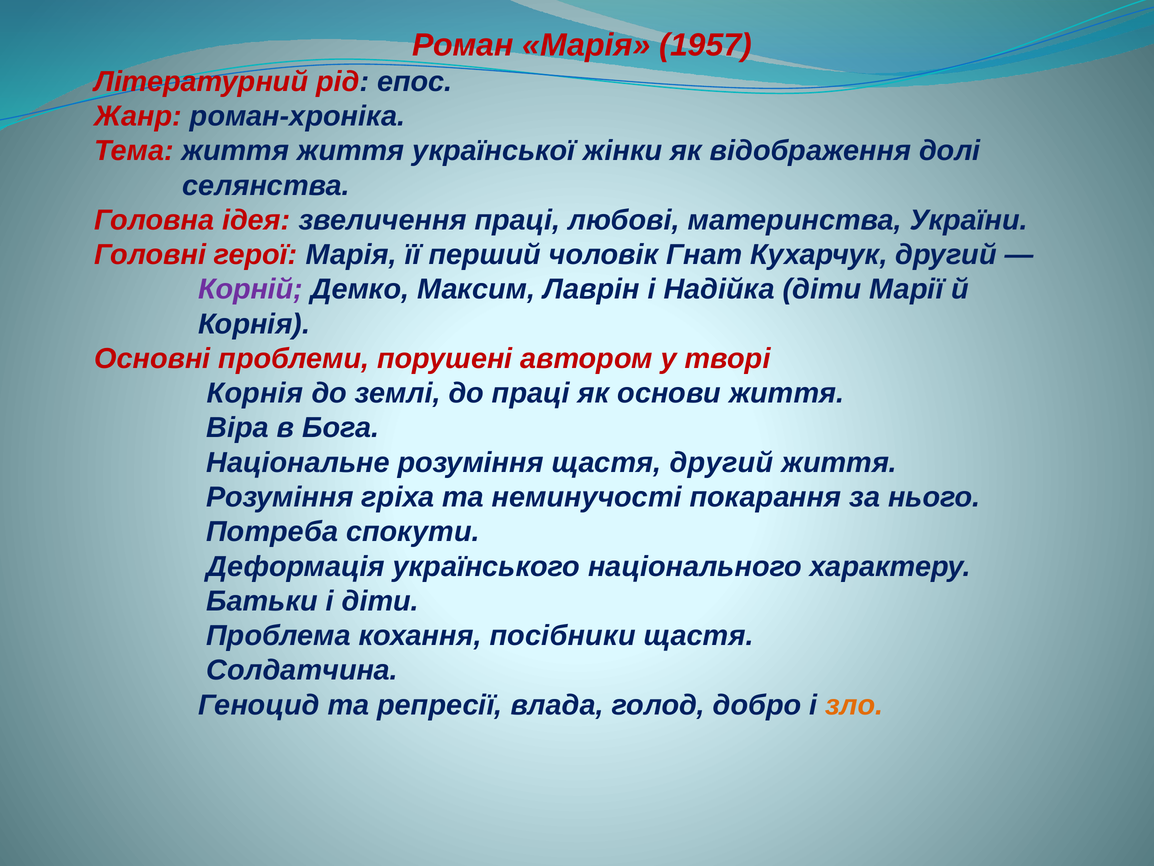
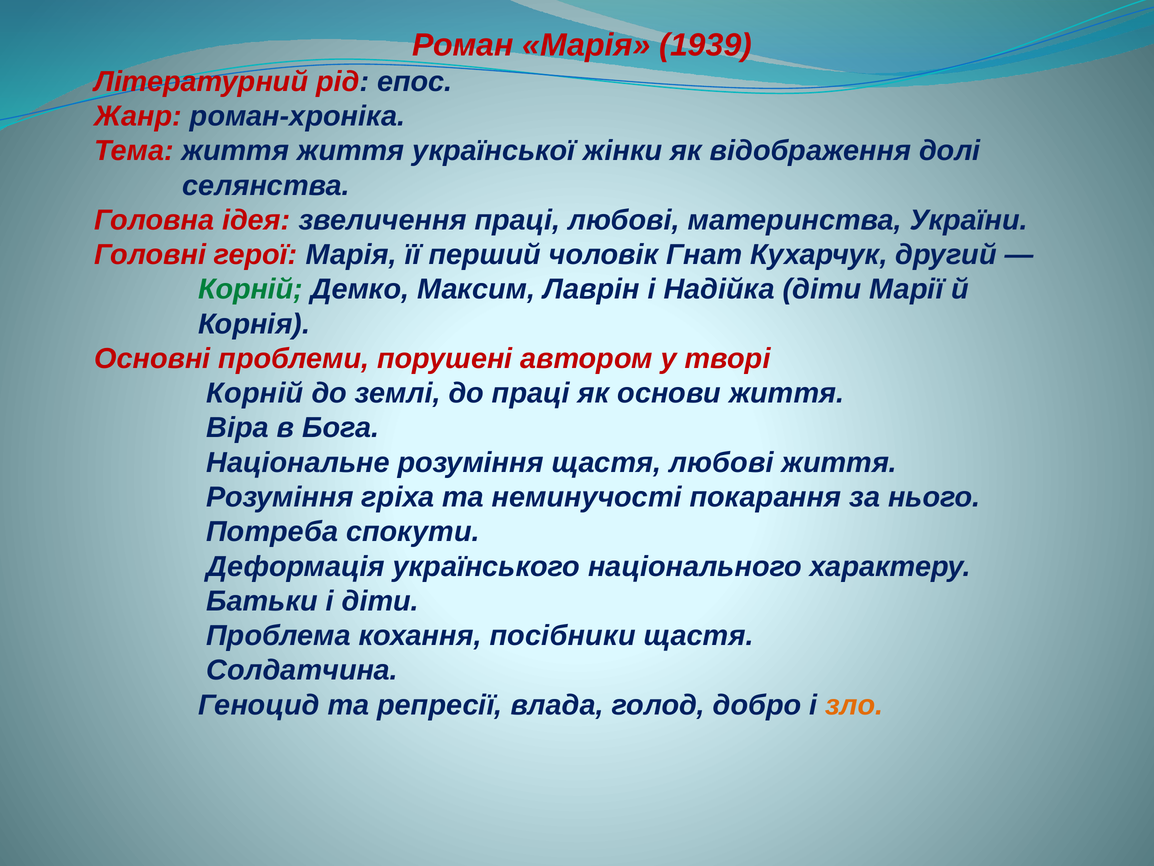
1957: 1957 -> 1939 (706, 45)
Корній colour: purple -> green (251, 289)
Корнія: Корнія -> Корній (255, 393)
щастя другий: другий -> любові (722, 462)
